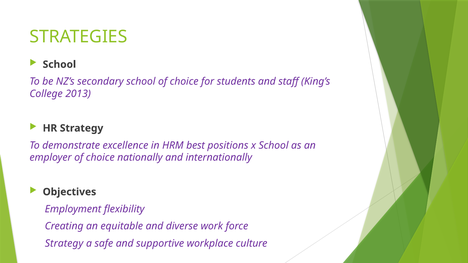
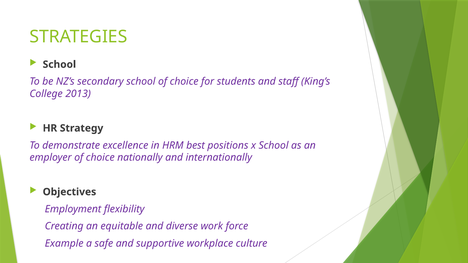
Strategy: Strategy -> Example (64, 244)
